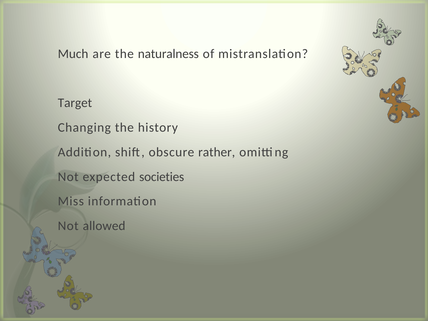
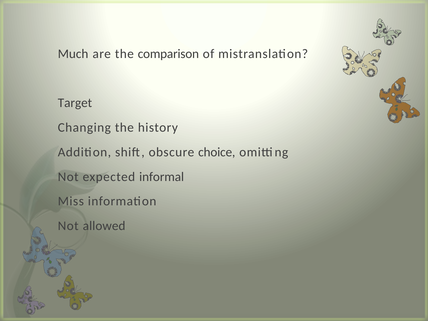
naturalness: naturalness -> comparison (168, 54)
rather: rather -> choice (217, 152)
societies: societies -> informal (162, 177)
